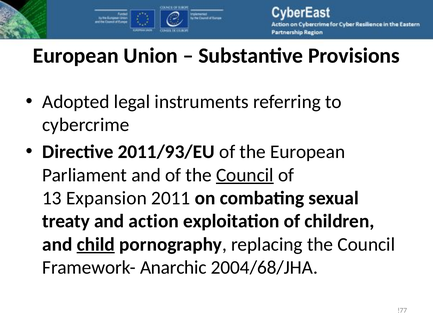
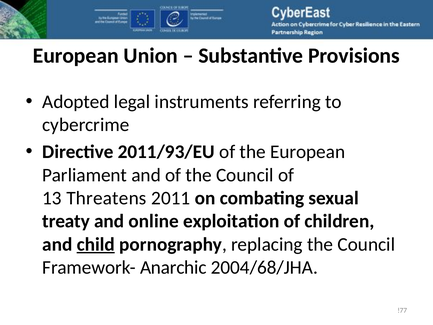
Council underline: present -> none (245, 175)
Expansion: Expansion -> Threatens (106, 198)
action: action -> online (154, 221)
